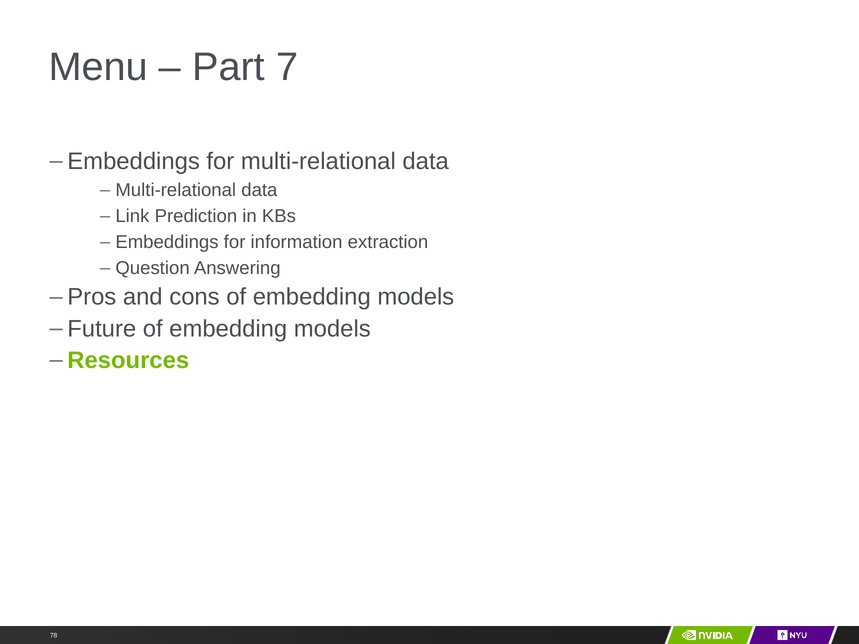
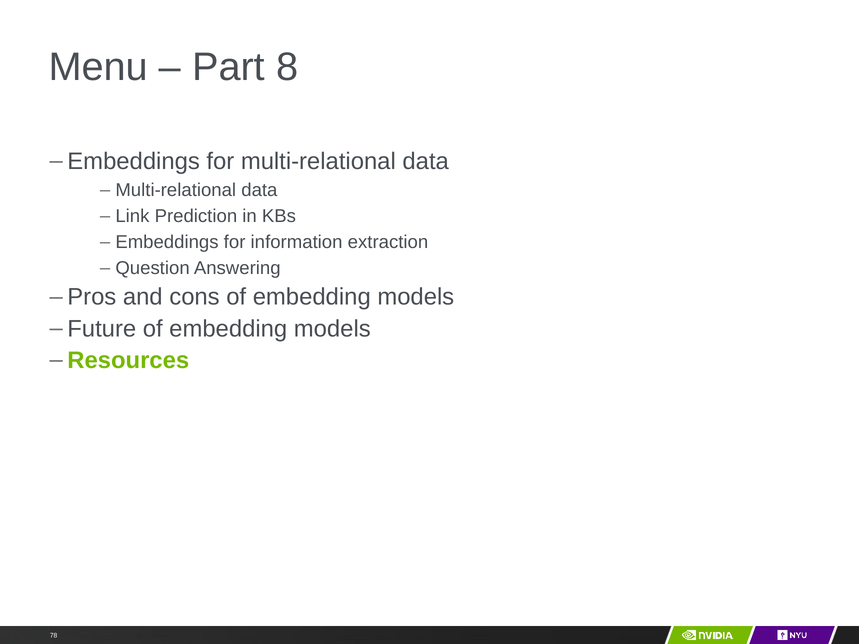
7: 7 -> 8 (287, 67)
